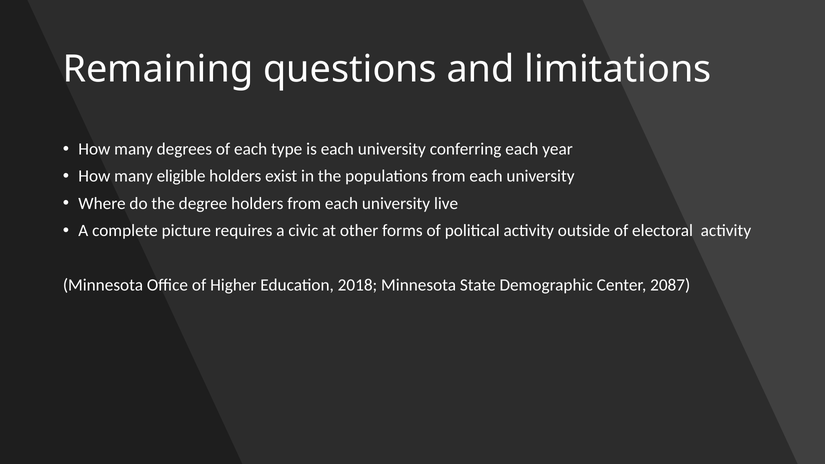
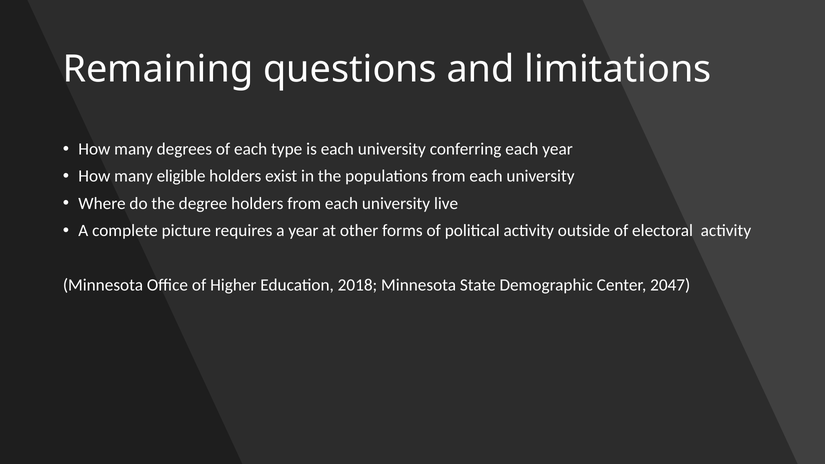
a civic: civic -> year (303, 231)
2087: 2087 -> 2047 (670, 285)
